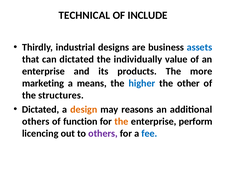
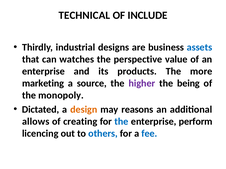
can dictated: dictated -> watches (77, 59)
individually: individually -> perspective (138, 59)
means: means -> source (92, 84)
higher colour: blue -> purple (142, 84)
other: other -> being (188, 84)
structures: structures -> monopoly (61, 96)
others: others -> allows (36, 122)
function: function -> creating (80, 122)
the colour: orange -> blue (121, 122)
others colour: purple -> blue (103, 134)
